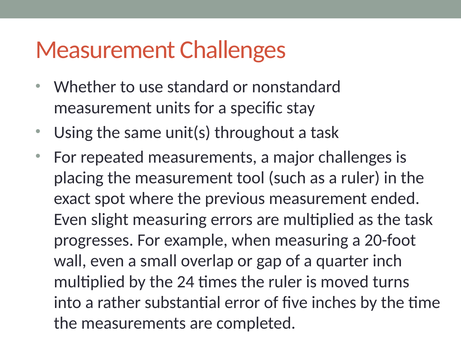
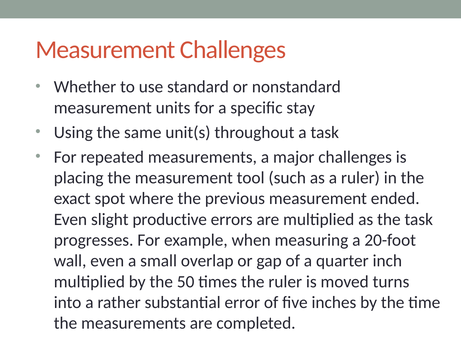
slight measuring: measuring -> productive (170, 219)
24: 24 -> 50 (186, 281)
